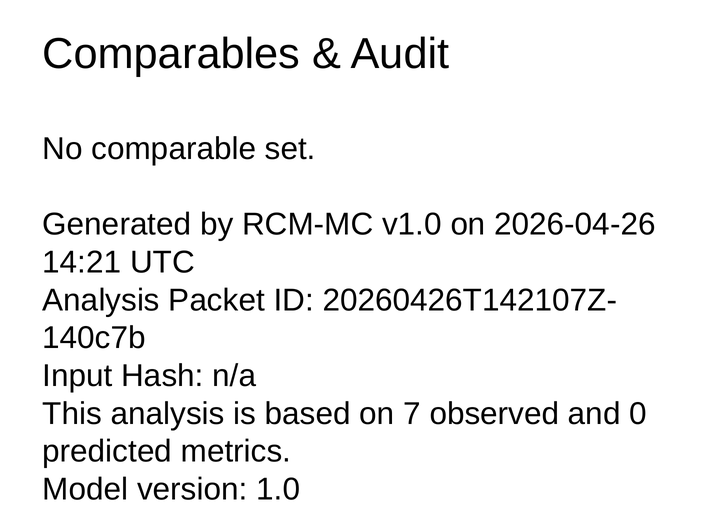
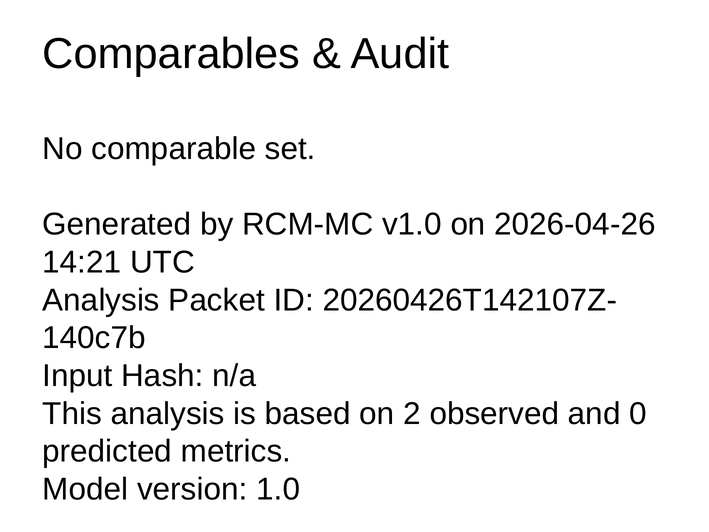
7: 7 -> 2 (412, 413)
